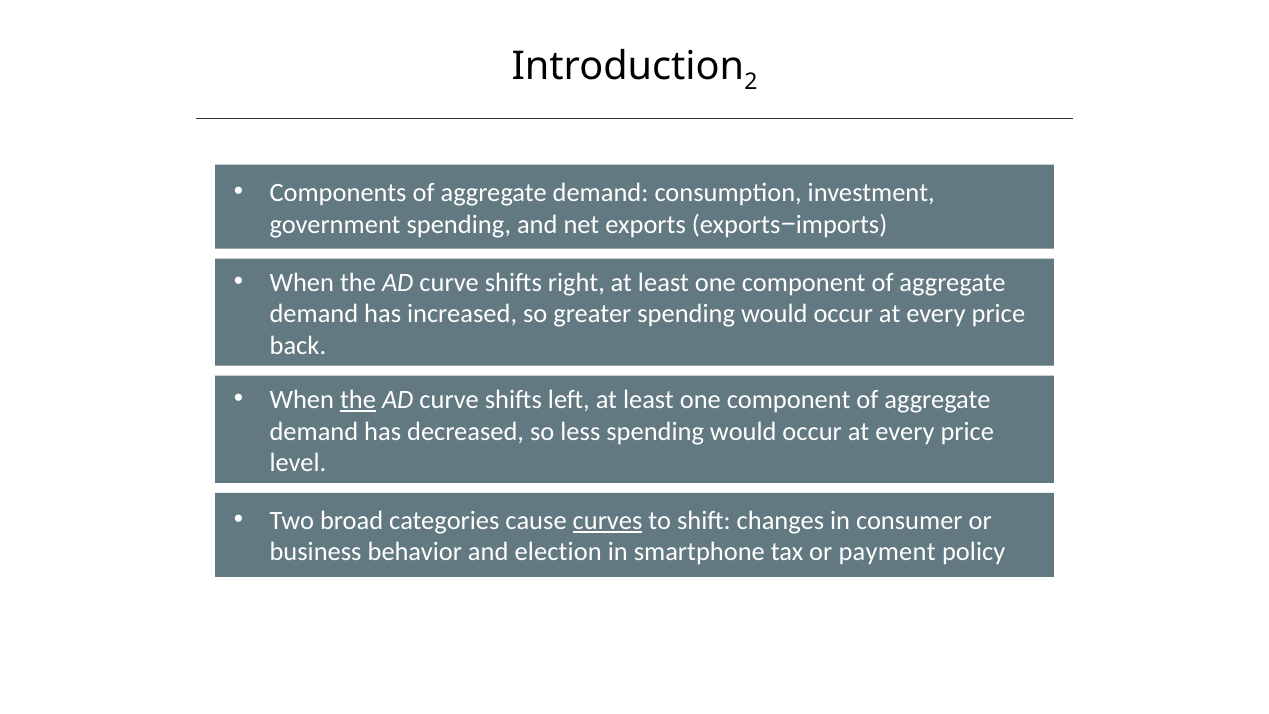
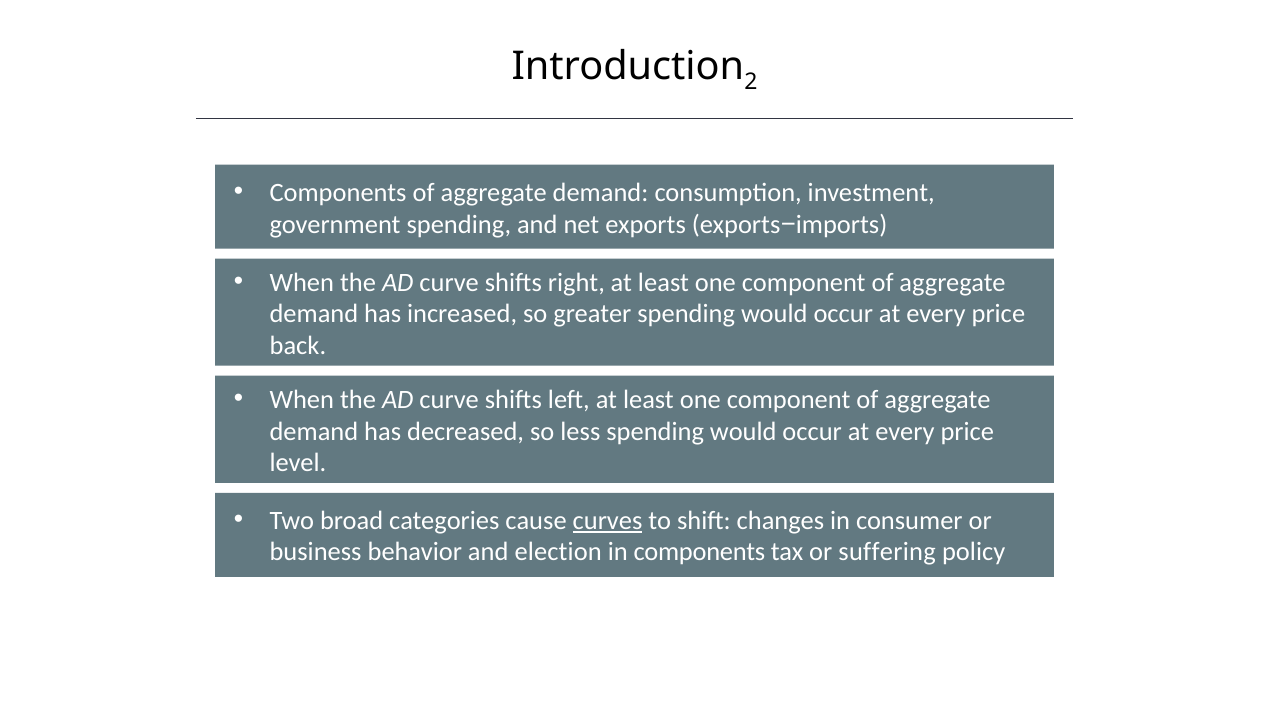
the underline: present -> none (358, 400)
in smartphone: smartphone -> components (699, 552)
payment: payment -> suffering (887, 552)
